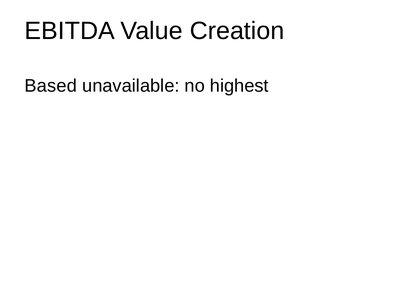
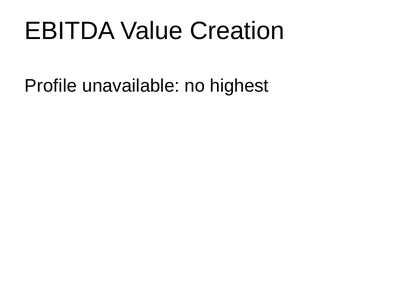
Based: Based -> Profile (51, 86)
